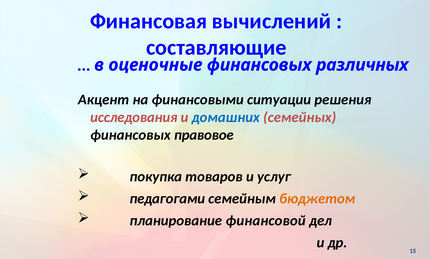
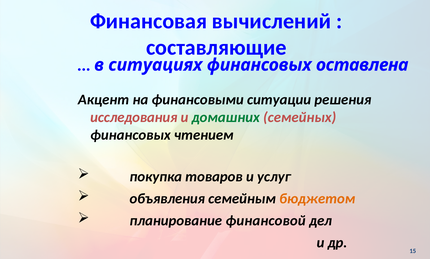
оценочные: оценочные -> ситуациях (155, 65)
различных: различных -> оставлена (362, 65)
домашних colour: blue -> green (226, 117)
правовое: правовое -> чтением (204, 135)
педагогами: педагогами -> объявления (167, 199)
